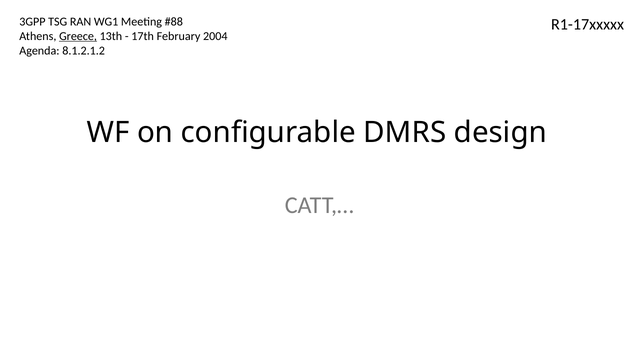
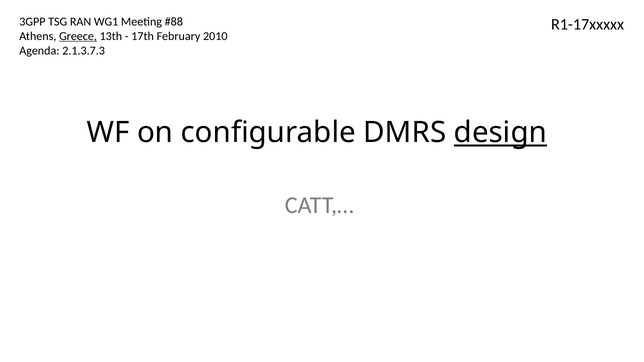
2004: 2004 -> 2010 (215, 36)
8.1.2.1.2: 8.1.2.1.2 -> 2.1.3.7.3 (84, 51)
design underline: none -> present (500, 133)
